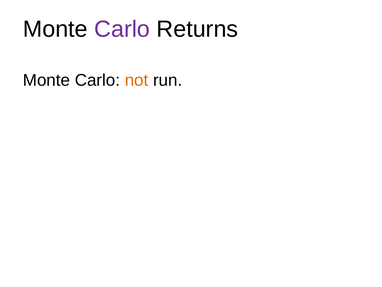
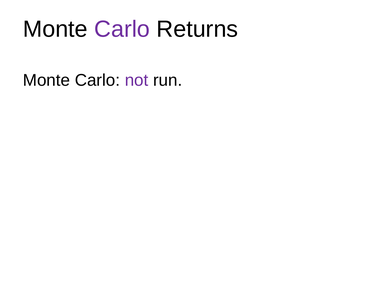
not colour: orange -> purple (137, 80)
